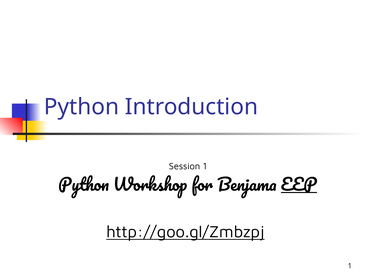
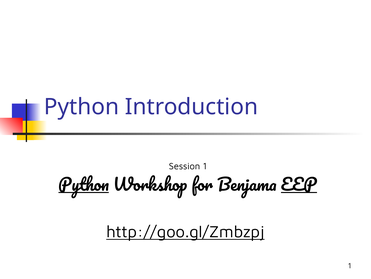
Python underline: none -> present (84, 185)
